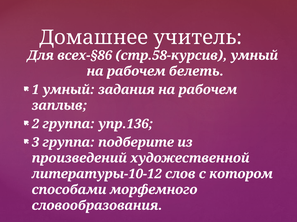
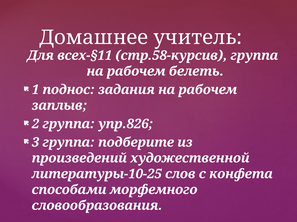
всех-§86: всех-§86 -> всех-§11 (85, 56)
стр.58-курсив умный: умный -> группа (254, 56)
умный: умный -> поднос (69, 90)
упр.136: упр.136 -> упр.826 (126, 124)
литературы-10-12: литературы-10-12 -> литературы-10-25 (97, 174)
котором: котором -> конфета (241, 174)
